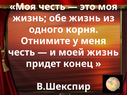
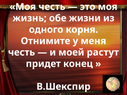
обе жизнь: жизнь -> жизни (85, 18)
моей жизнь: жизнь -> растут (103, 53)
